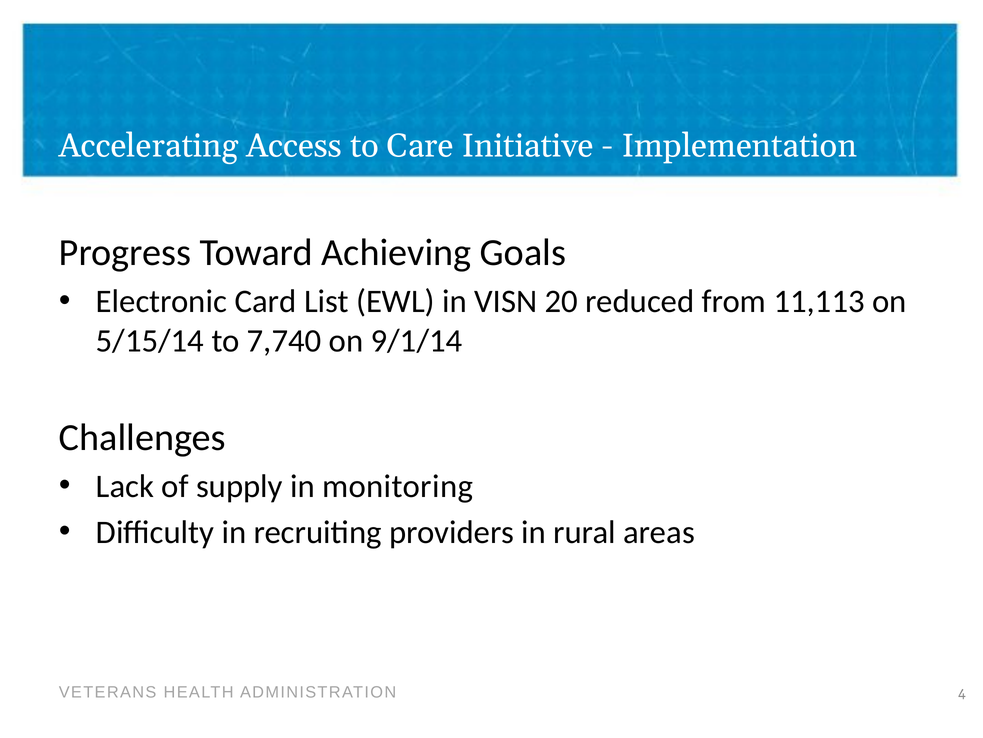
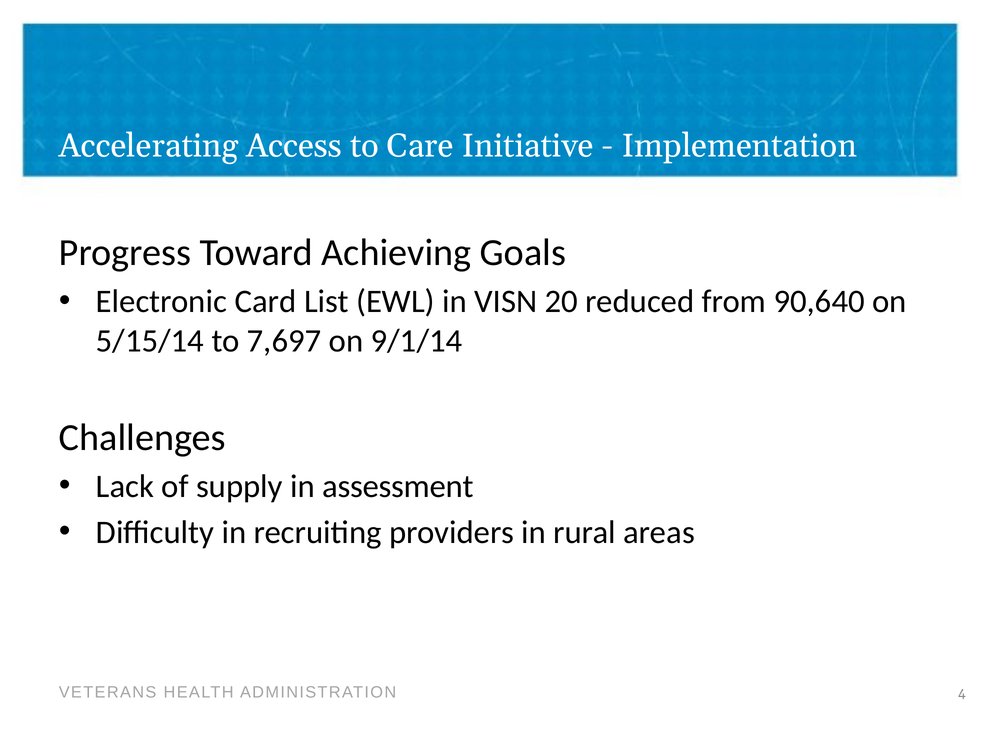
11,113: 11,113 -> 90,640 (819, 301)
7,740: 7,740 -> 7,697 (284, 341)
monitoring: monitoring -> assessment (398, 486)
